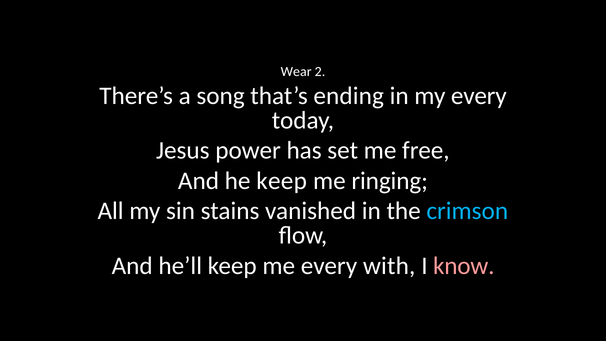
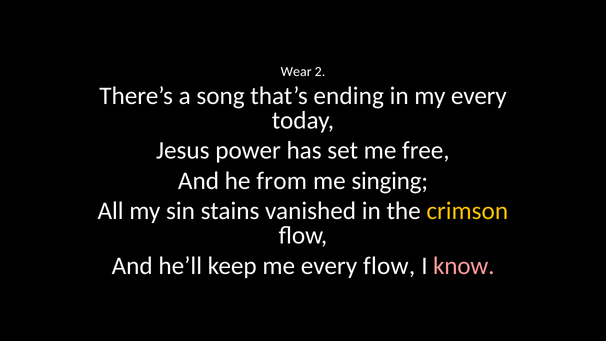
he keep: keep -> from (282, 181)
ringing: ringing -> singing (390, 181)
crimson colour: light blue -> yellow (467, 211)
every with: with -> flow (389, 266)
